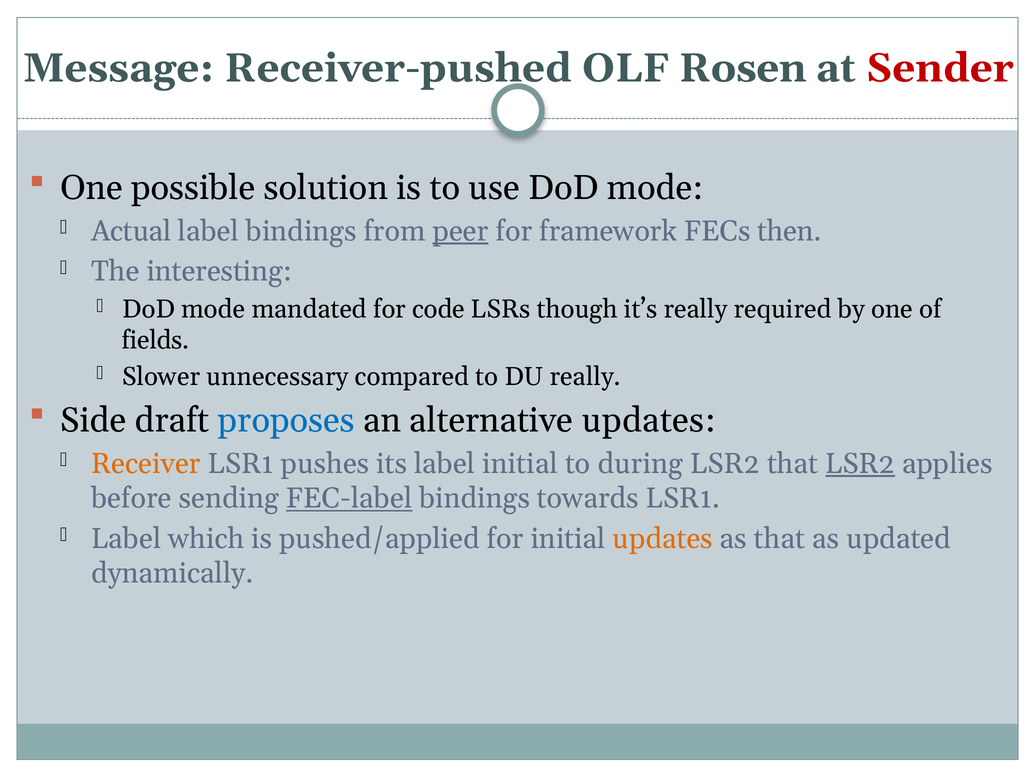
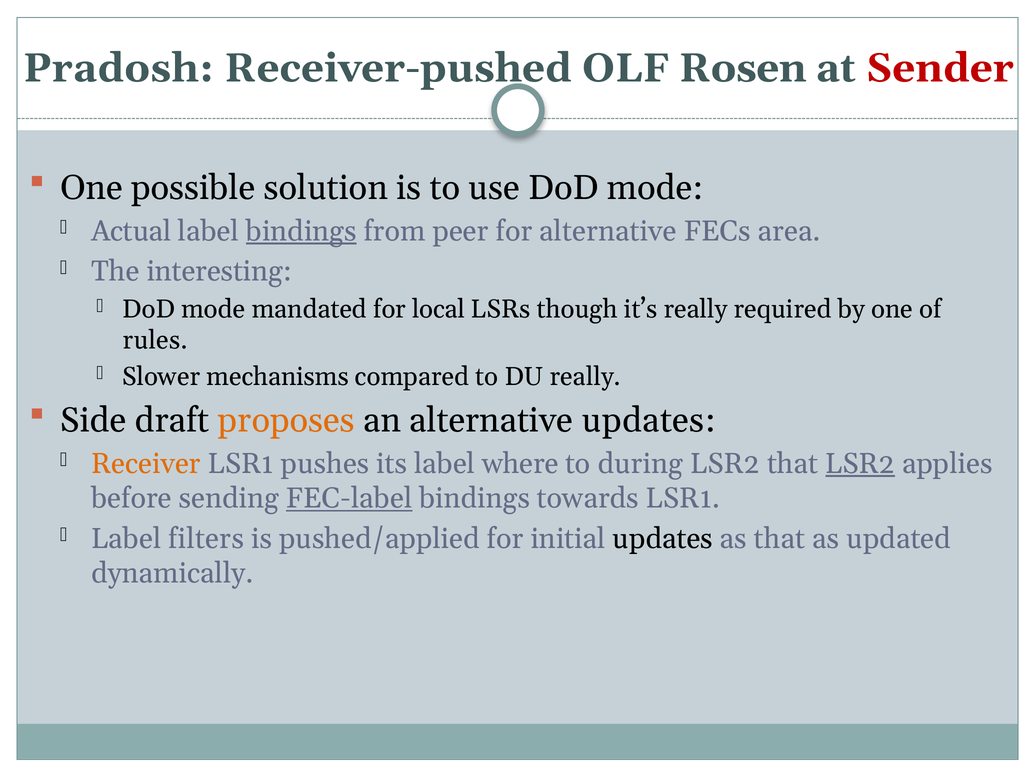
Message: Message -> Pradosh (118, 68)
bindings underline: none -> present (301, 231)
peer underline: present -> none (461, 231)
for framework: framework -> alternative (608, 231)
then: then -> area (789, 231)
code: code -> local (439, 309)
fields: fields -> rules (155, 340)
unnecessary: unnecessary -> mechanisms (278, 377)
proposes colour: blue -> orange (286, 420)
label initial: initial -> where (520, 464)
which: which -> filters (206, 539)
updates colour: orange -> black (663, 539)
